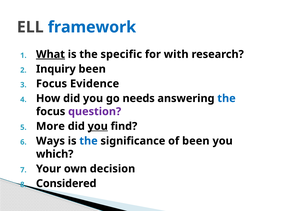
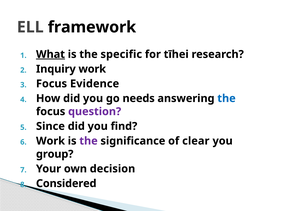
framework colour: blue -> black (92, 27)
with: with -> tīhei (176, 54)
Inquiry been: been -> work (92, 69)
More: More -> Since (50, 126)
you underline: present -> none (98, 126)
Ways: Ways -> Work (51, 141)
the colour: blue -> purple (89, 141)
of been: been -> clear (196, 141)
which: which -> group (55, 154)
